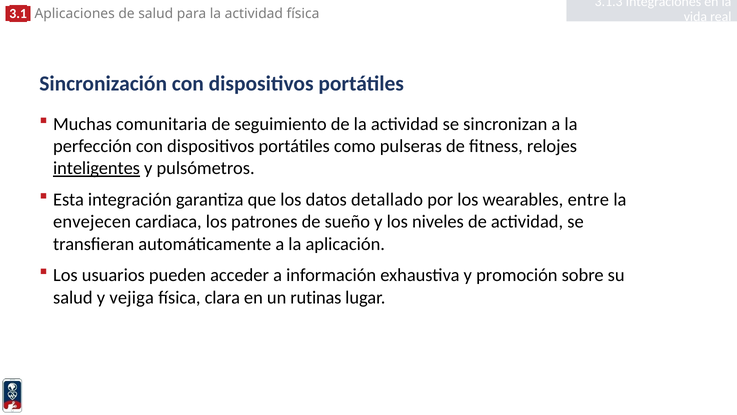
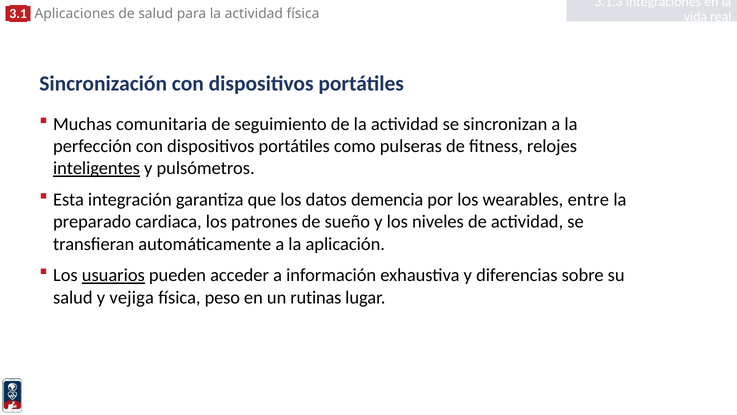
detallado: detallado -> demencia (387, 199)
envejecen: envejecen -> preparado (92, 222)
usuarios underline: none -> present (113, 275)
promoción: promoción -> diferencias (517, 275)
clara: clara -> peso (222, 297)
